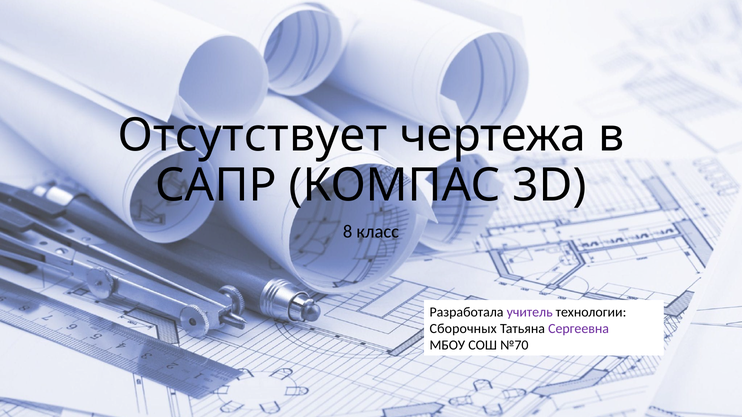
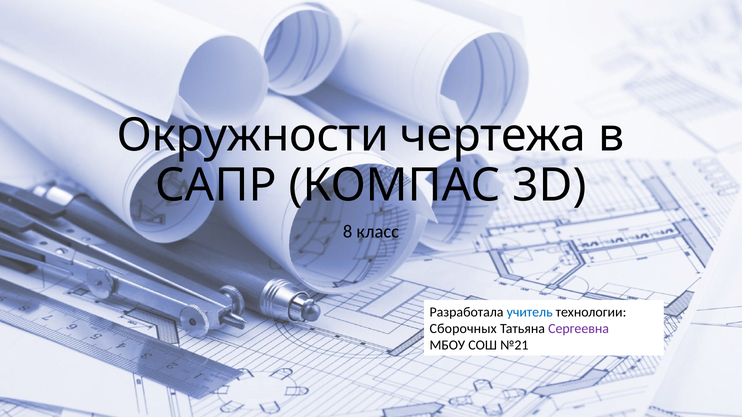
Отсутствует: Отсутствует -> Окружности (253, 135)
учитель colour: purple -> blue (530, 312)
№70: №70 -> №21 (514, 346)
